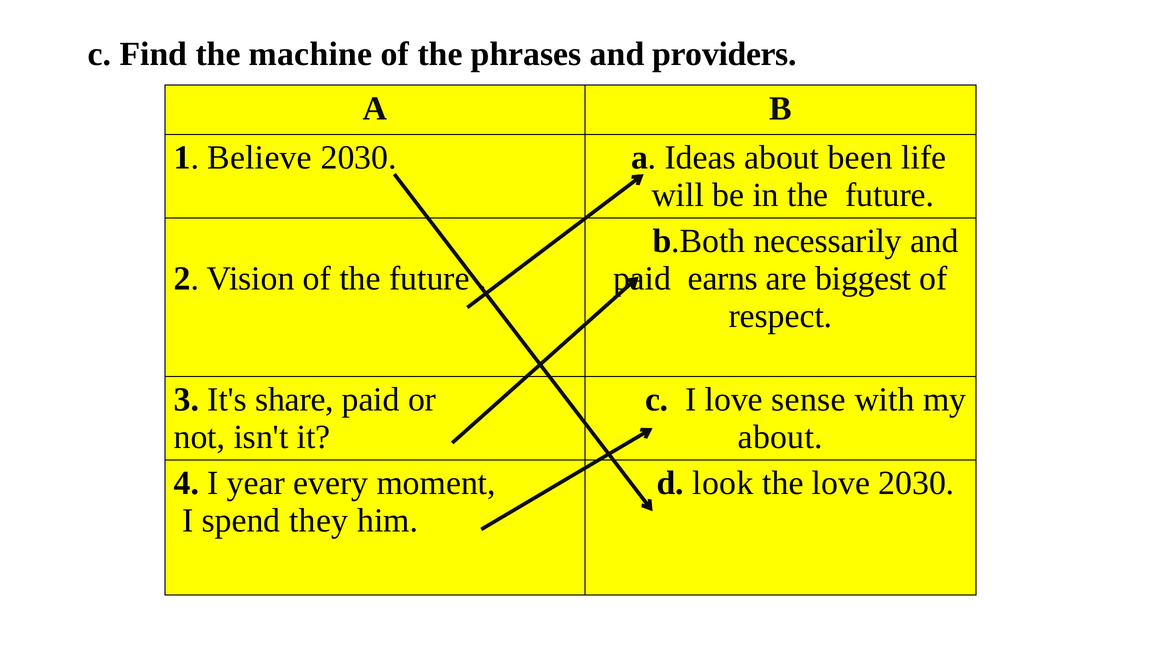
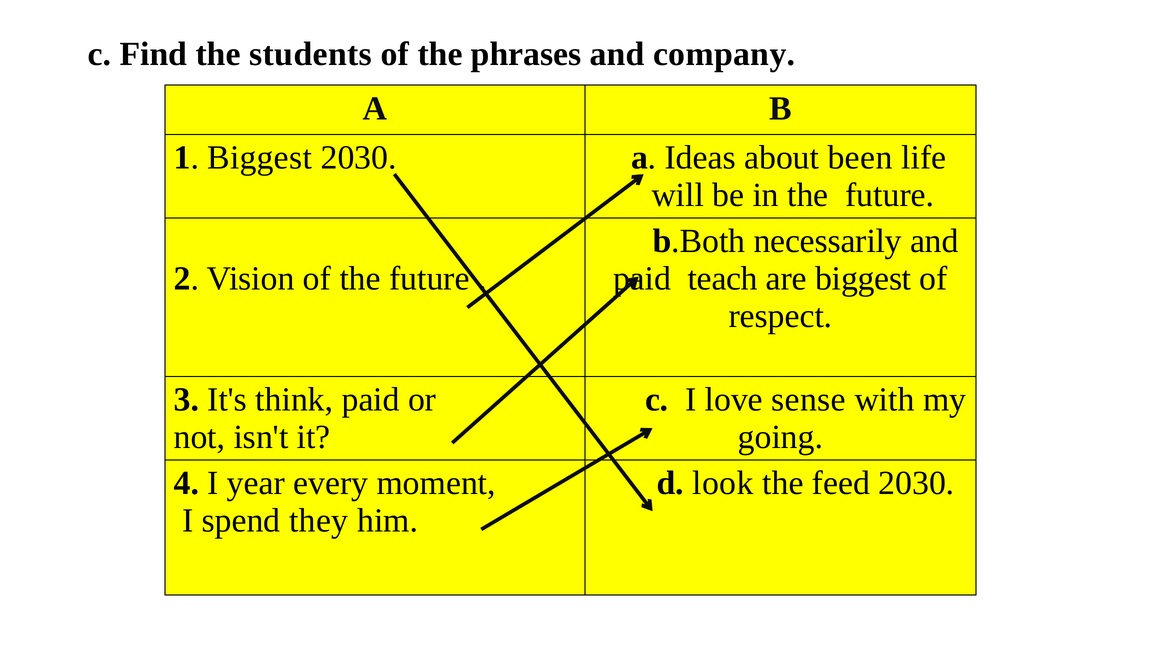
machine: machine -> students (311, 54)
providers: providers -> company (724, 54)
1 Believe: Believe -> Biggest (260, 158)
earns: earns -> teach (723, 279)
share: share -> think (294, 400)
about: about -> going (780, 437)
the love: love -> feed (841, 483)
